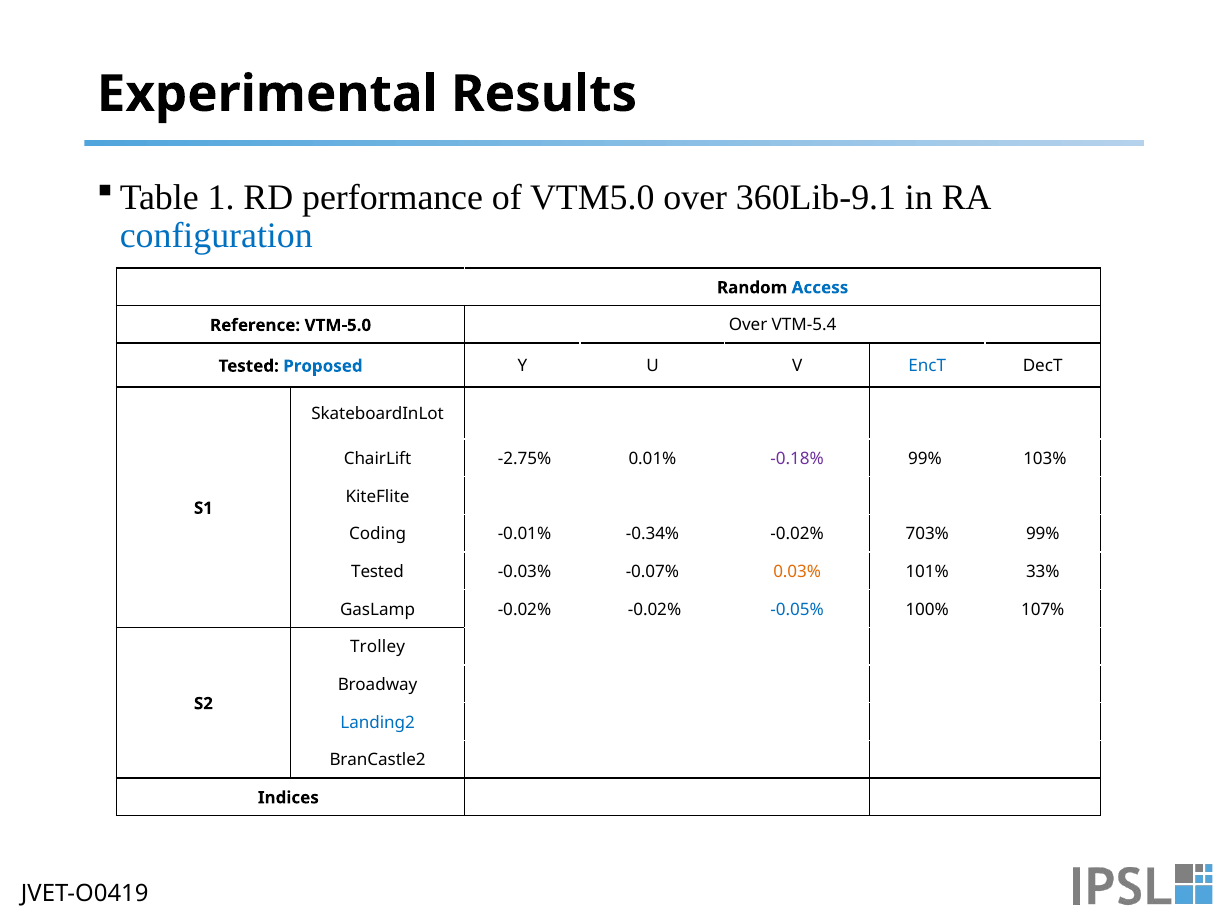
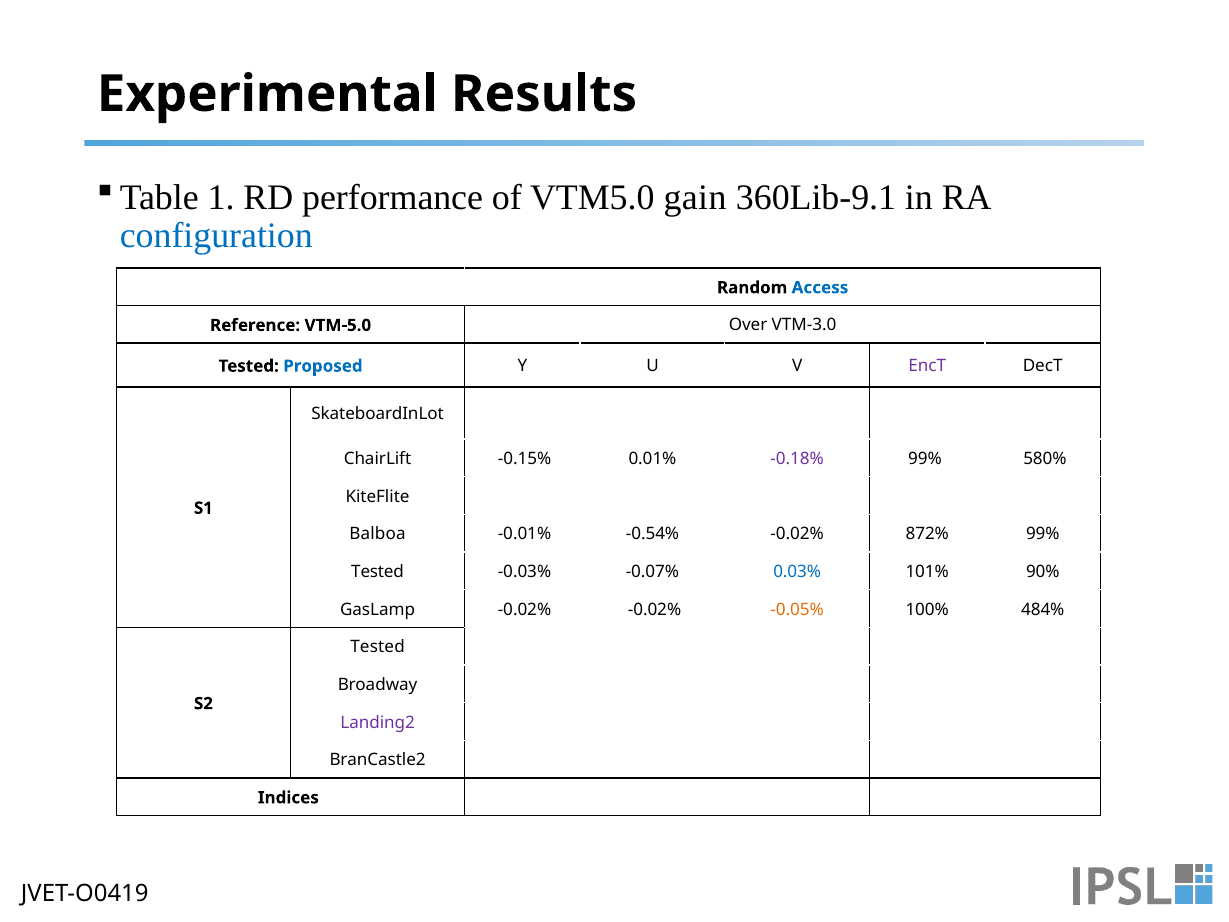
VTM5.0 over: over -> gain (695, 197)
VTM-5.4: VTM-5.4 -> VTM-3.0 (804, 325)
EncT colour: blue -> purple (927, 366)
-2.75%: -2.75% -> -0.15% (525, 459)
103%: 103% -> 580% (1045, 459)
Coding: Coding -> Balboa (378, 534)
-0.34%: -0.34% -> -0.54% (653, 534)
703%: 703% -> 872% (927, 534)
0.03% colour: orange -> blue (797, 572)
33%: 33% -> 90% (1043, 572)
-0.05% colour: blue -> orange (797, 609)
107%: 107% -> 484% (1043, 609)
Trolley: Trolley -> Tested (378, 647)
Landing2 colour: blue -> purple (378, 722)
